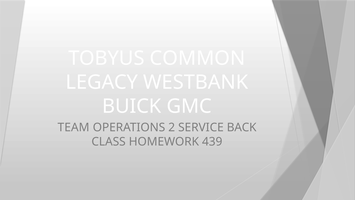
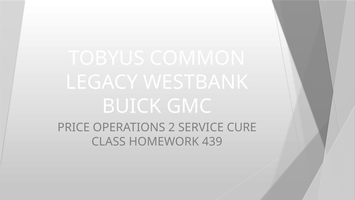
TEAM: TEAM -> PRICE (74, 127)
BACK: BACK -> CURE (242, 127)
